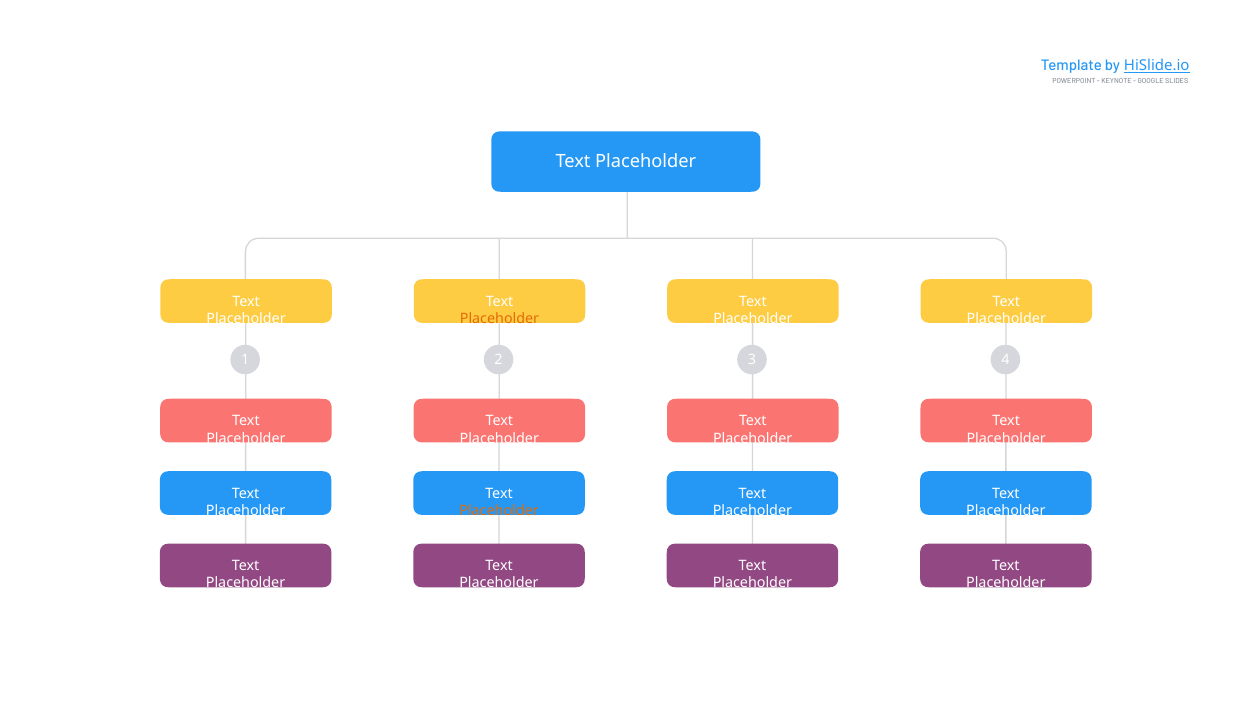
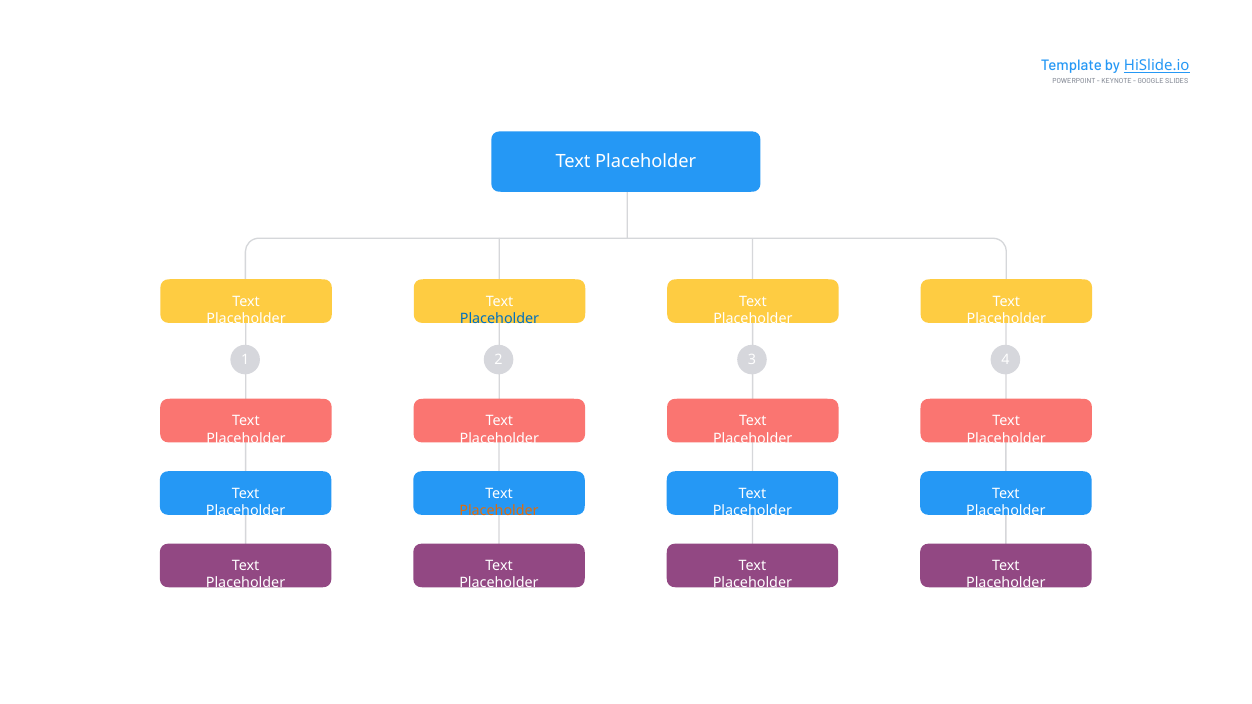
Placeholder colour: orange -> blue (499, 319)
